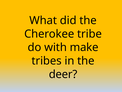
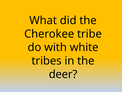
make: make -> white (84, 47)
